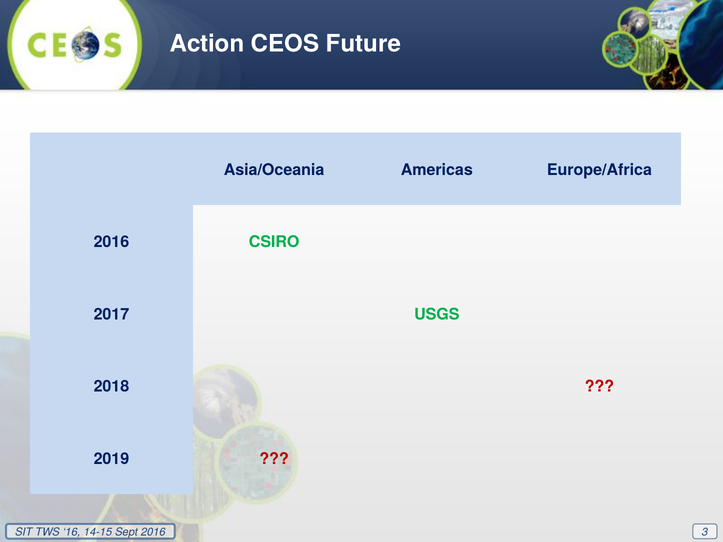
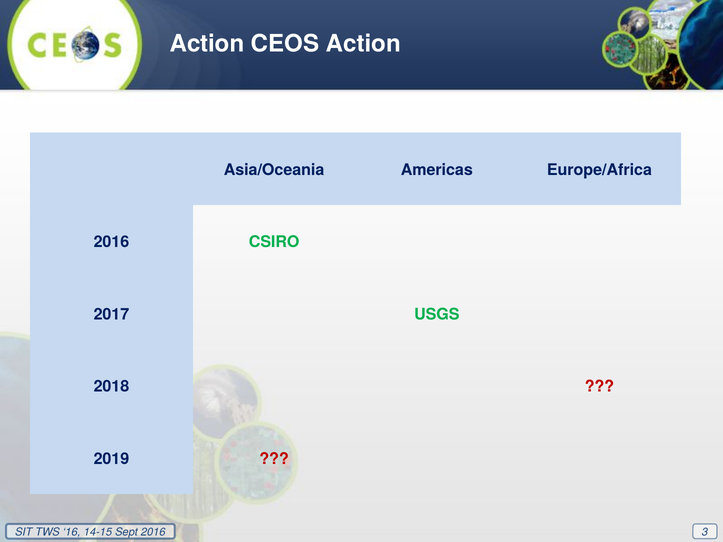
CEOS Future: Future -> Action (363, 44)
